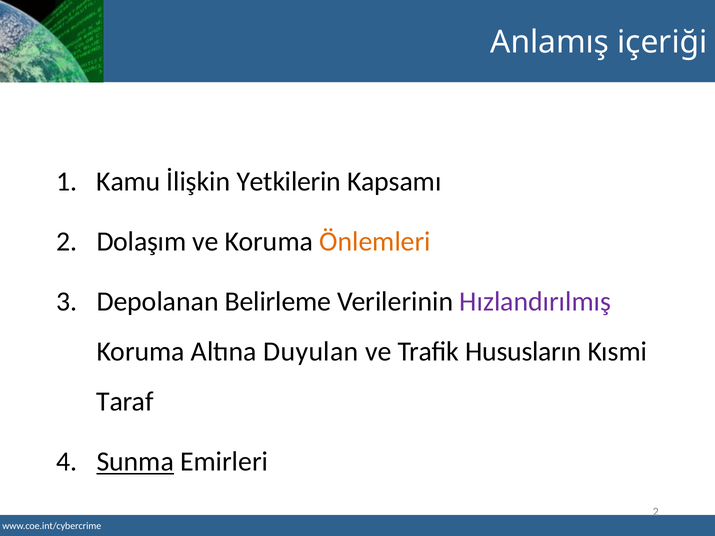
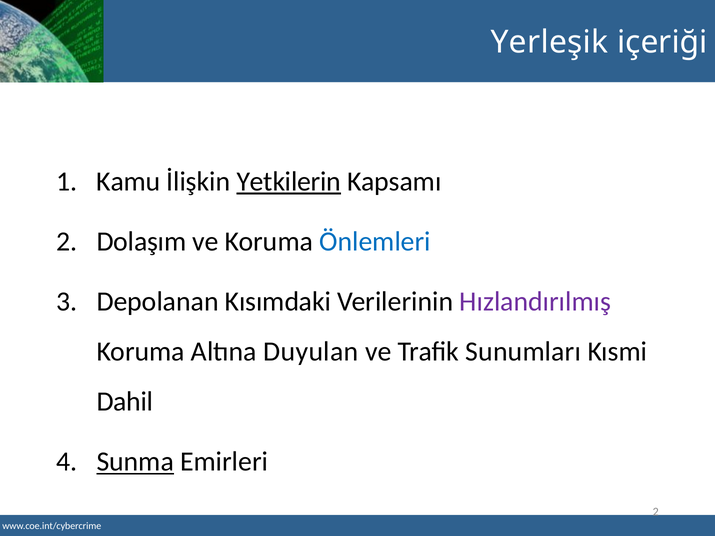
Anlamış: Anlamış -> Yerleşik (550, 43)
Yetkilerin underline: none -> present (289, 182)
Önlemleri colour: orange -> blue (375, 242)
Belirleme: Belirleme -> Kısımdaki (278, 302)
Hususların: Hususların -> Sunumları (523, 352)
Taraf: Taraf -> Dahil (125, 402)
